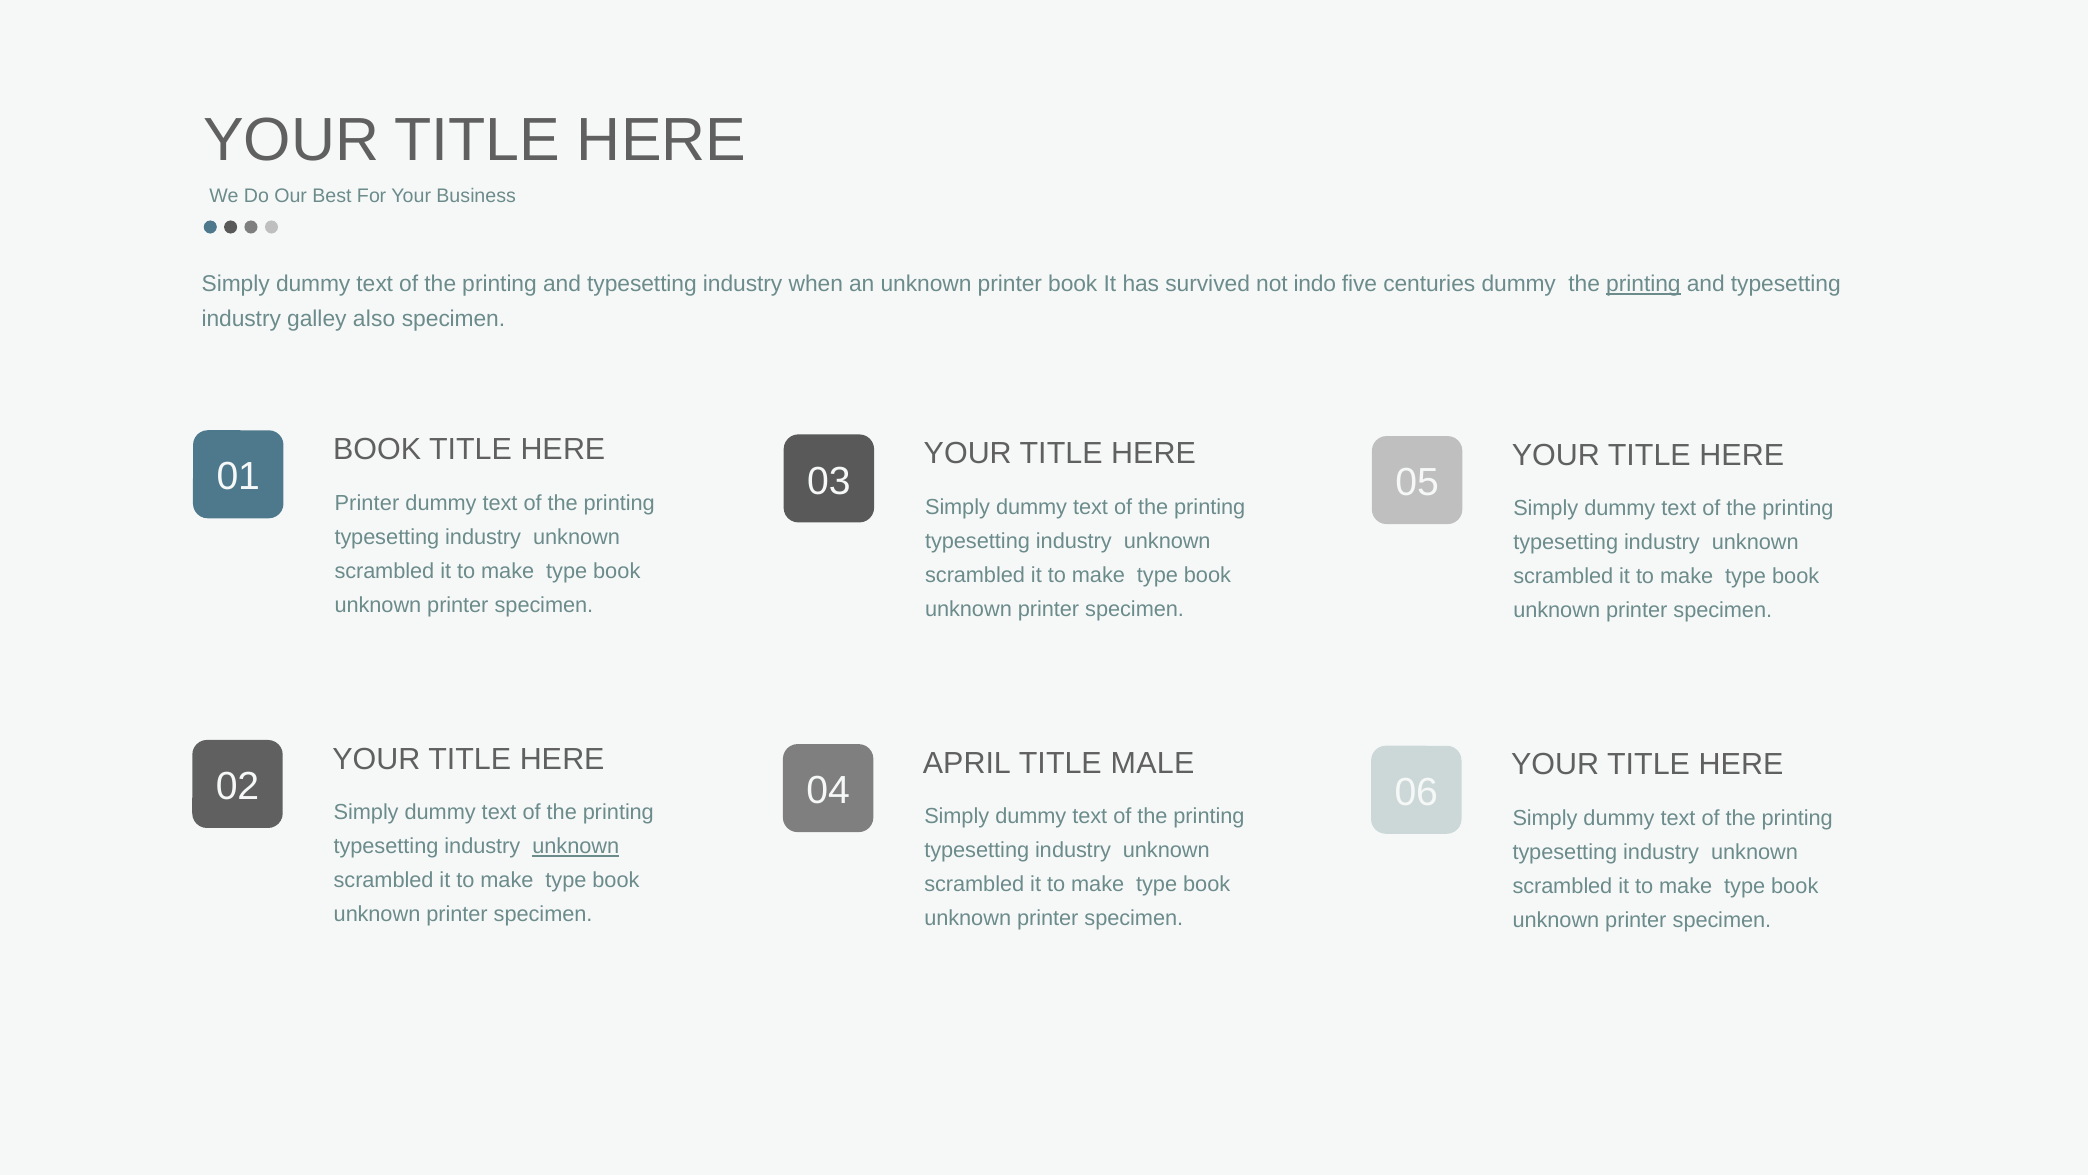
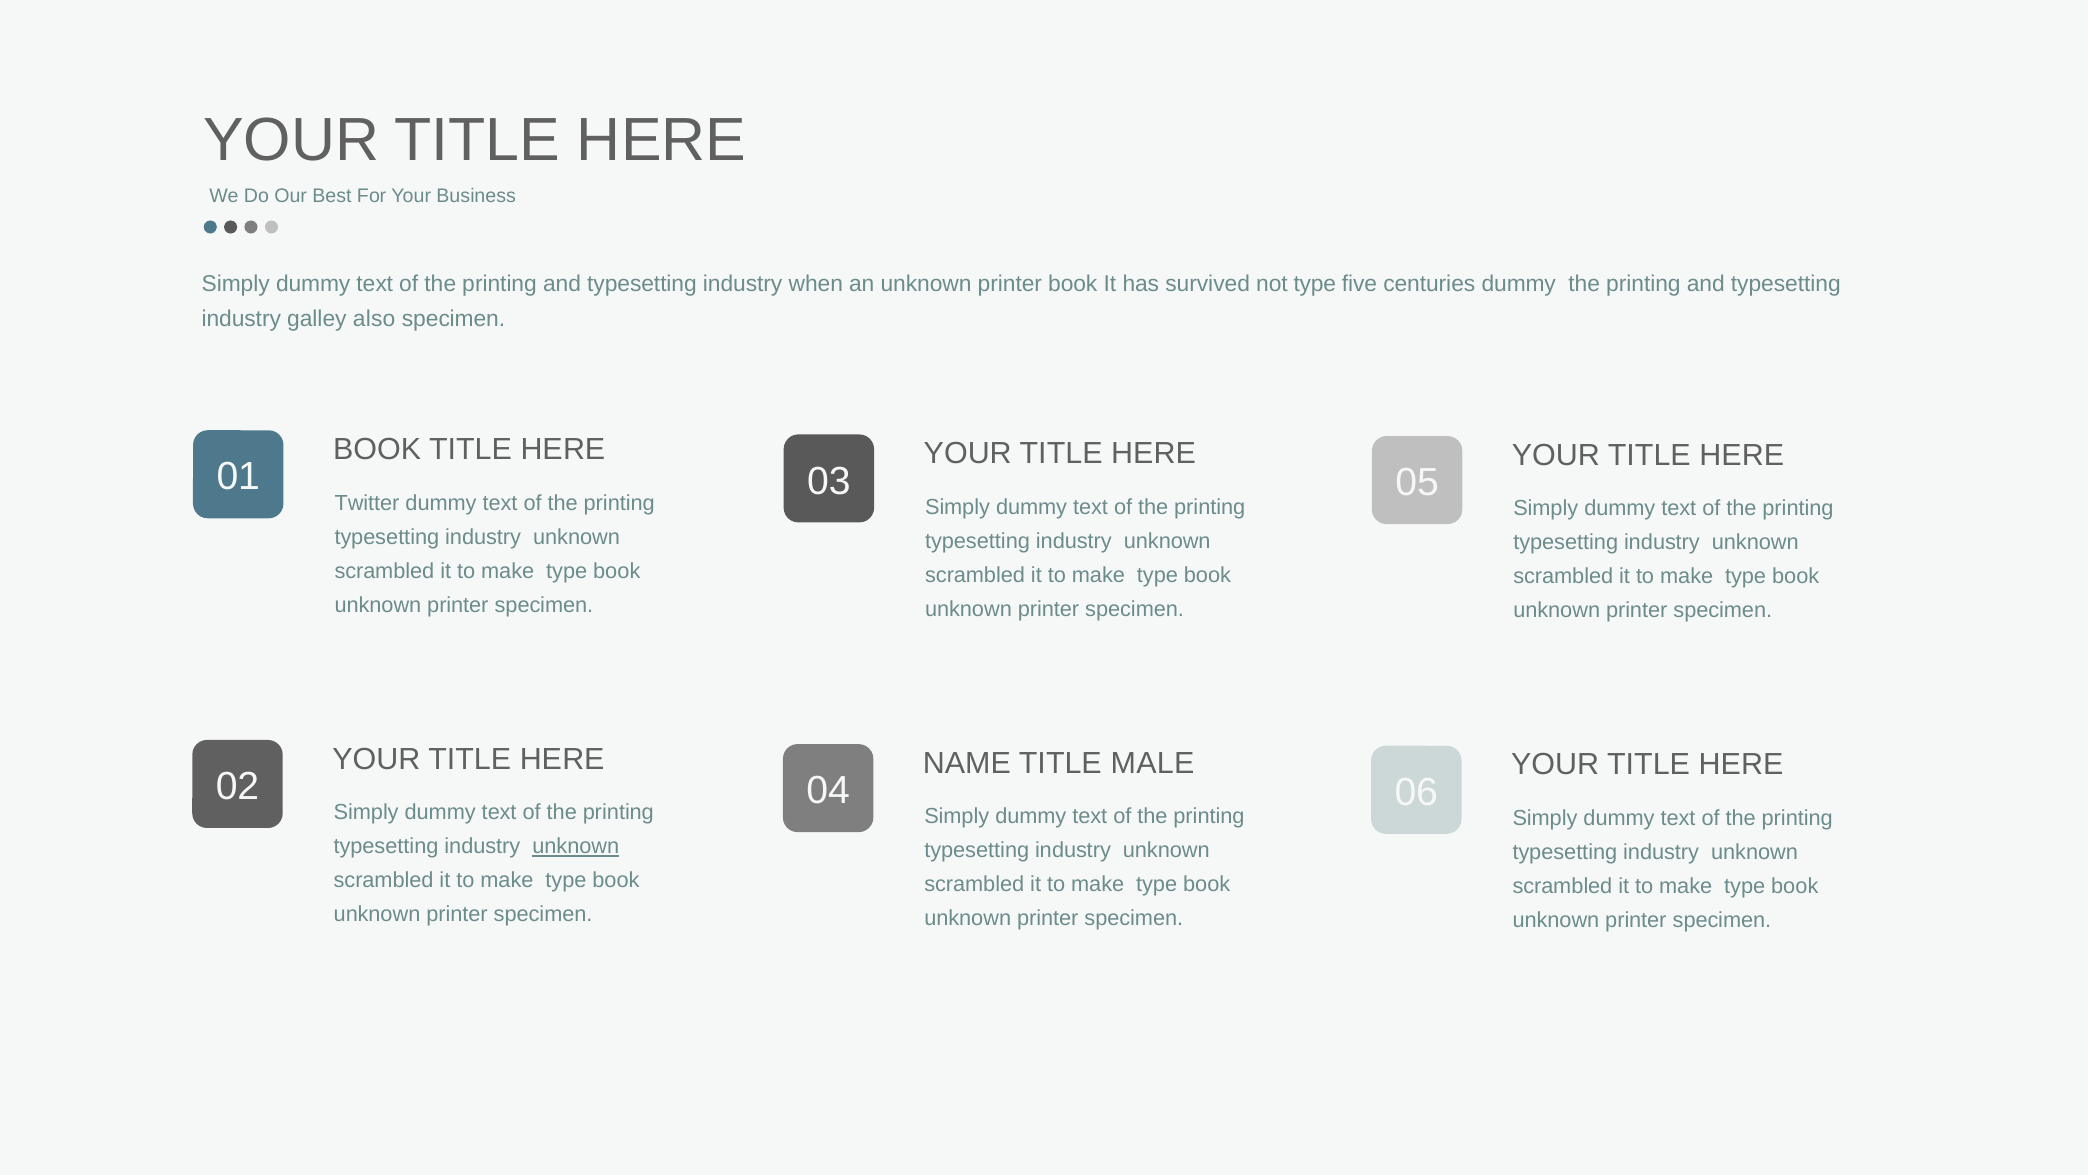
not indo: indo -> type (1315, 284)
printing underline: present -> none (1643, 284)
Printer: Printer -> Twitter (367, 503)
APRIL: APRIL -> NAME (967, 763)
